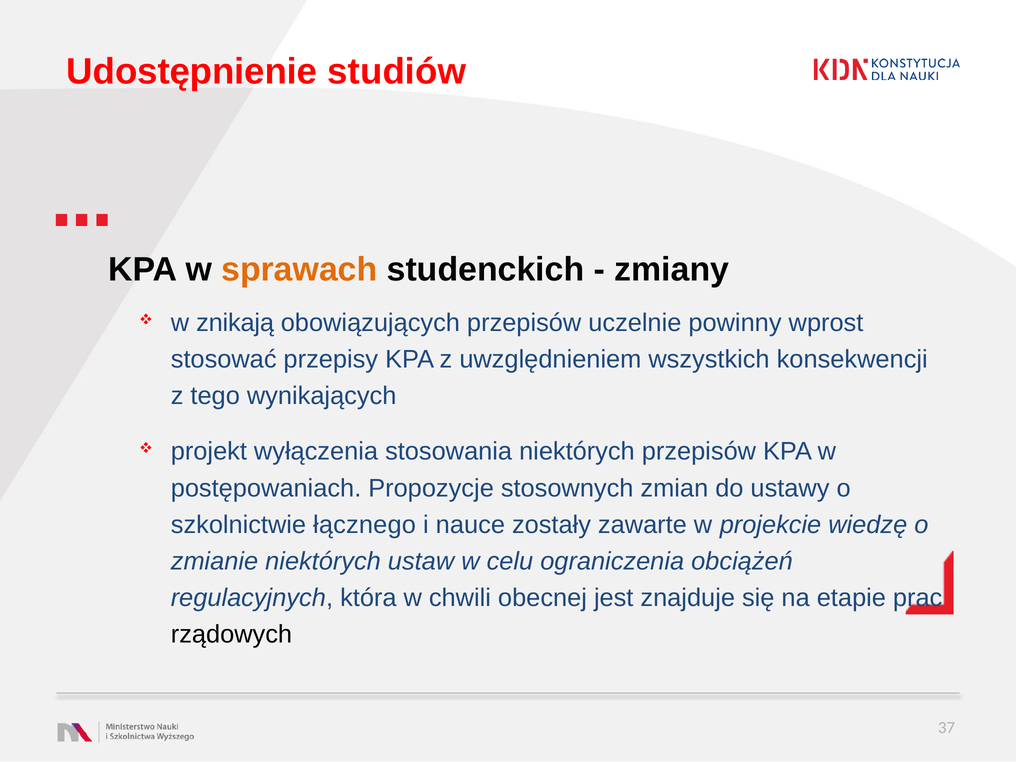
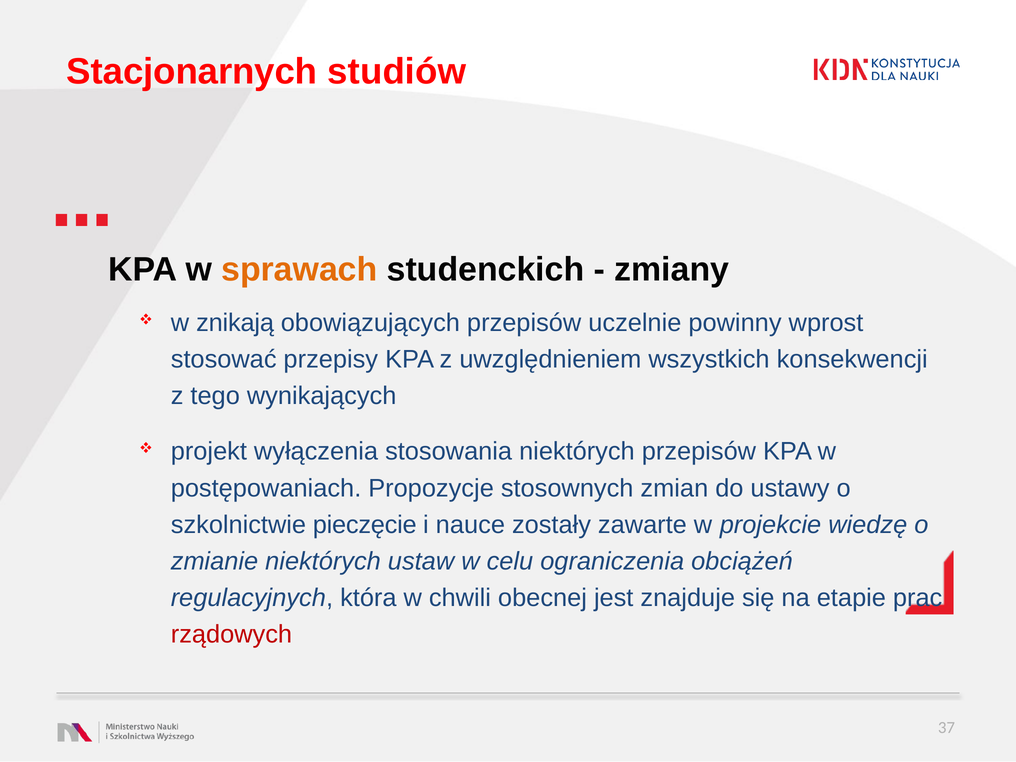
Udostępnienie: Udostępnienie -> Stacjonarnych (192, 72)
łącznego: łącznego -> pieczęcie (365, 525)
rządowych colour: black -> red (231, 634)
